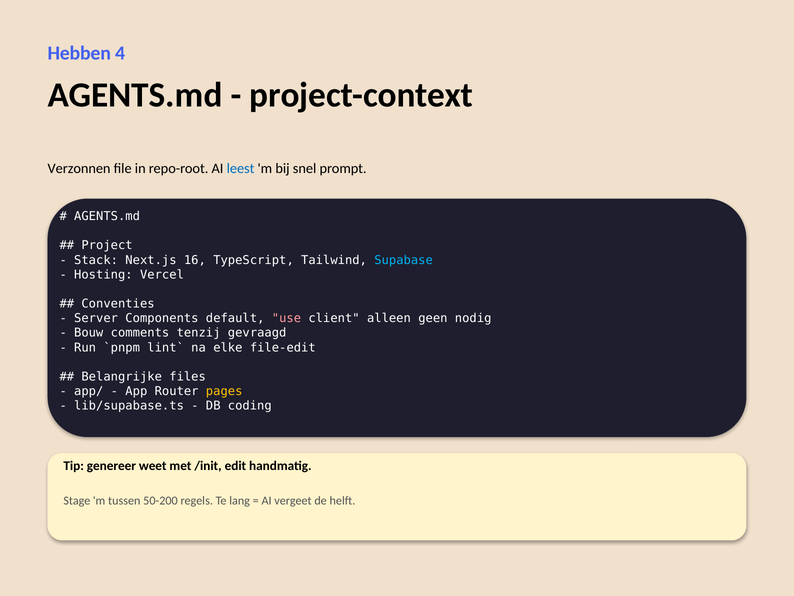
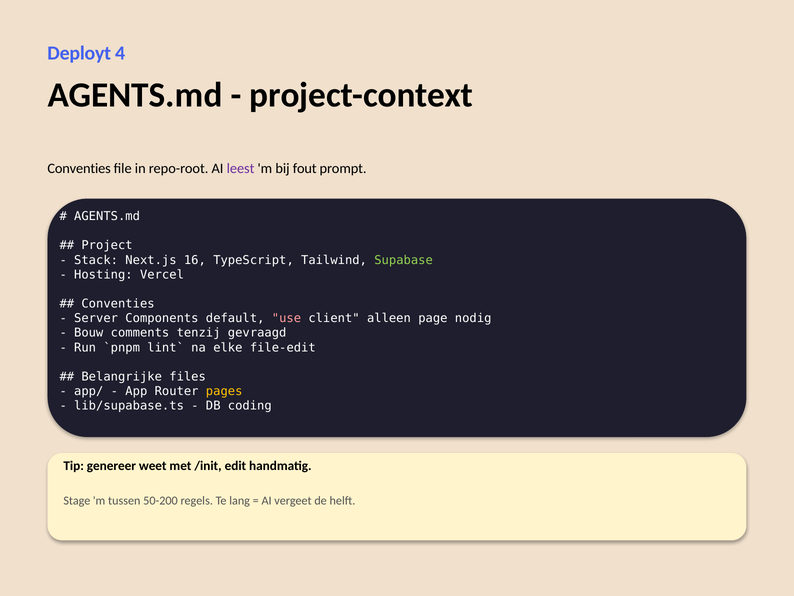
Hebben: Hebben -> Deployt (79, 53)
Verzonnen: Verzonnen -> Conventies (79, 168)
leest colour: blue -> purple (241, 168)
snel: snel -> fout (305, 168)
Supabase colour: light blue -> light green (404, 260)
geen: geen -> page (433, 318)
